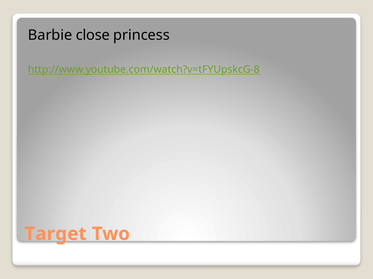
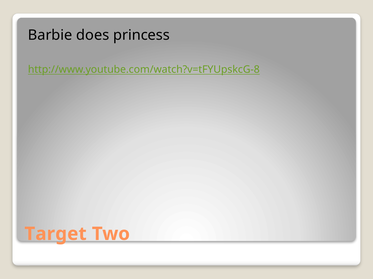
close: close -> does (93, 35)
